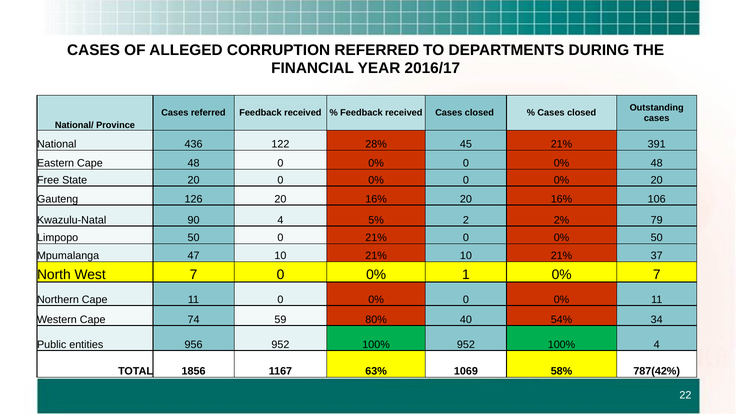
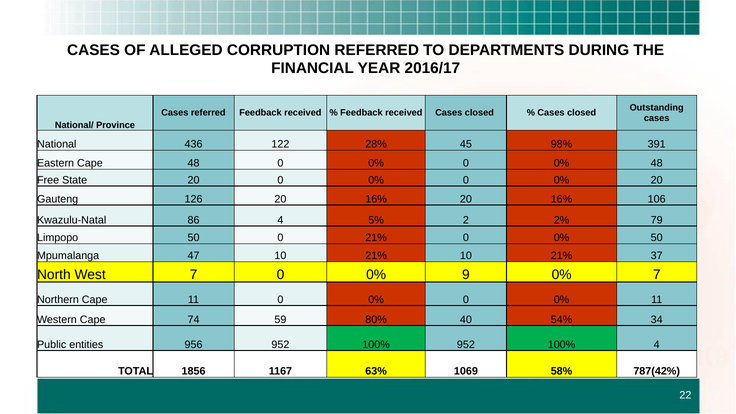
45 21%: 21% -> 98% (562, 144)
90: 90 -> 86 (194, 220)
1: 1 -> 9 (466, 274)
